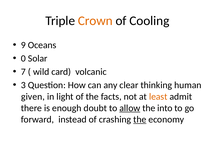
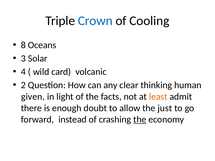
Crown colour: orange -> blue (95, 21)
9: 9 -> 8 (23, 45)
0: 0 -> 3 (23, 58)
7: 7 -> 4 (23, 72)
3: 3 -> 2 (23, 85)
allow underline: present -> none (130, 108)
into: into -> just (165, 108)
